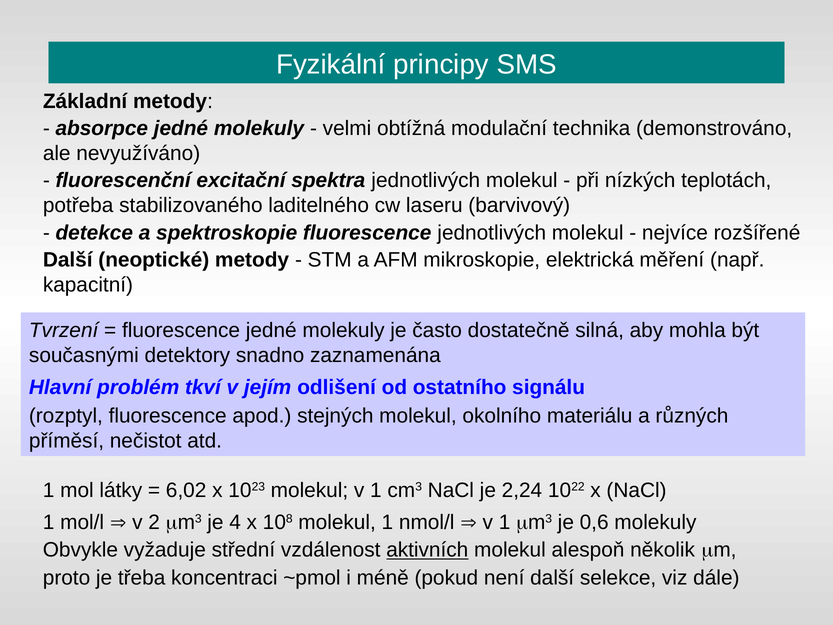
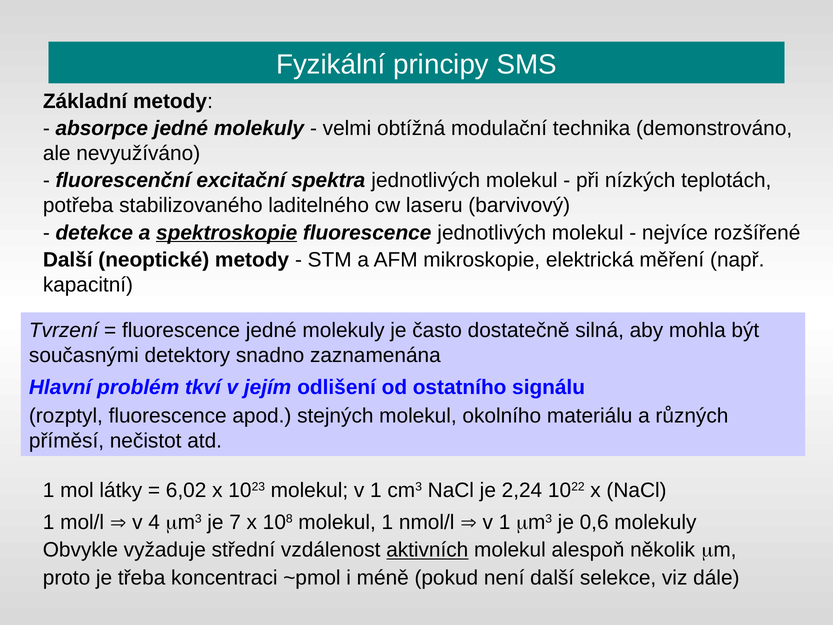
spektroskopie underline: none -> present (227, 233)
2: 2 -> 4 (154, 522)
4: 4 -> 7 (235, 522)
